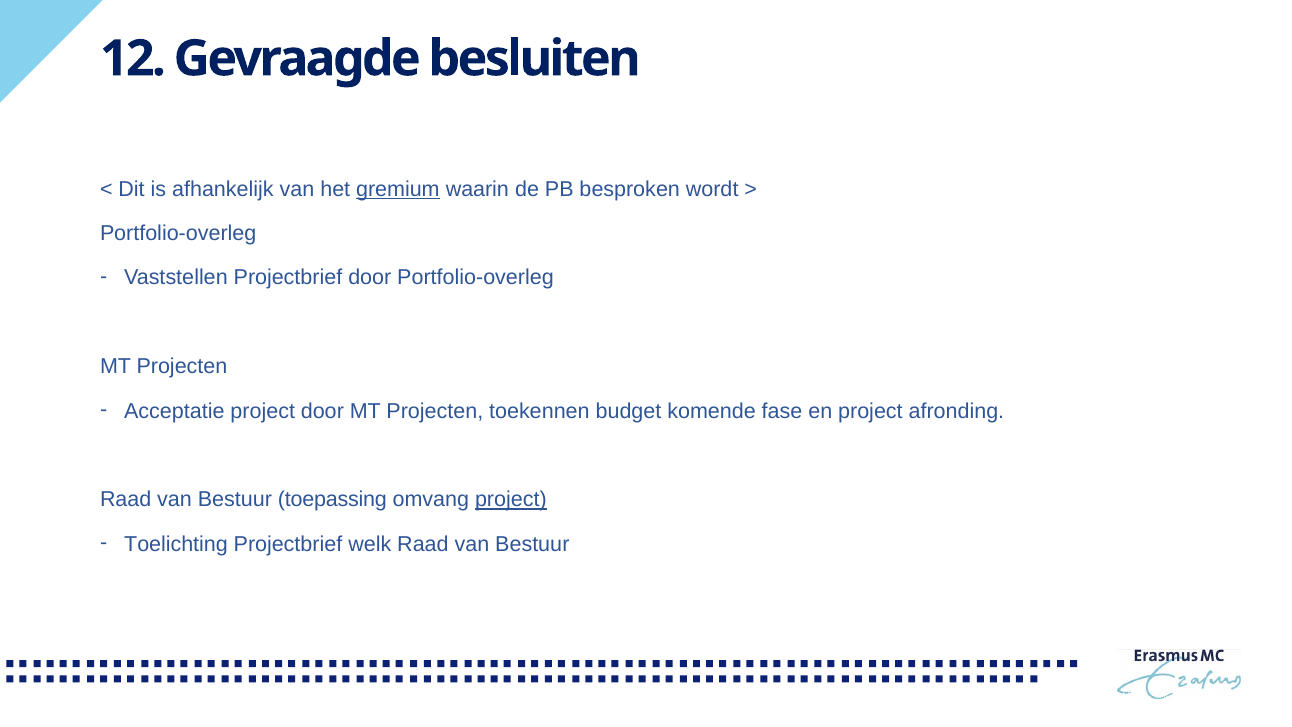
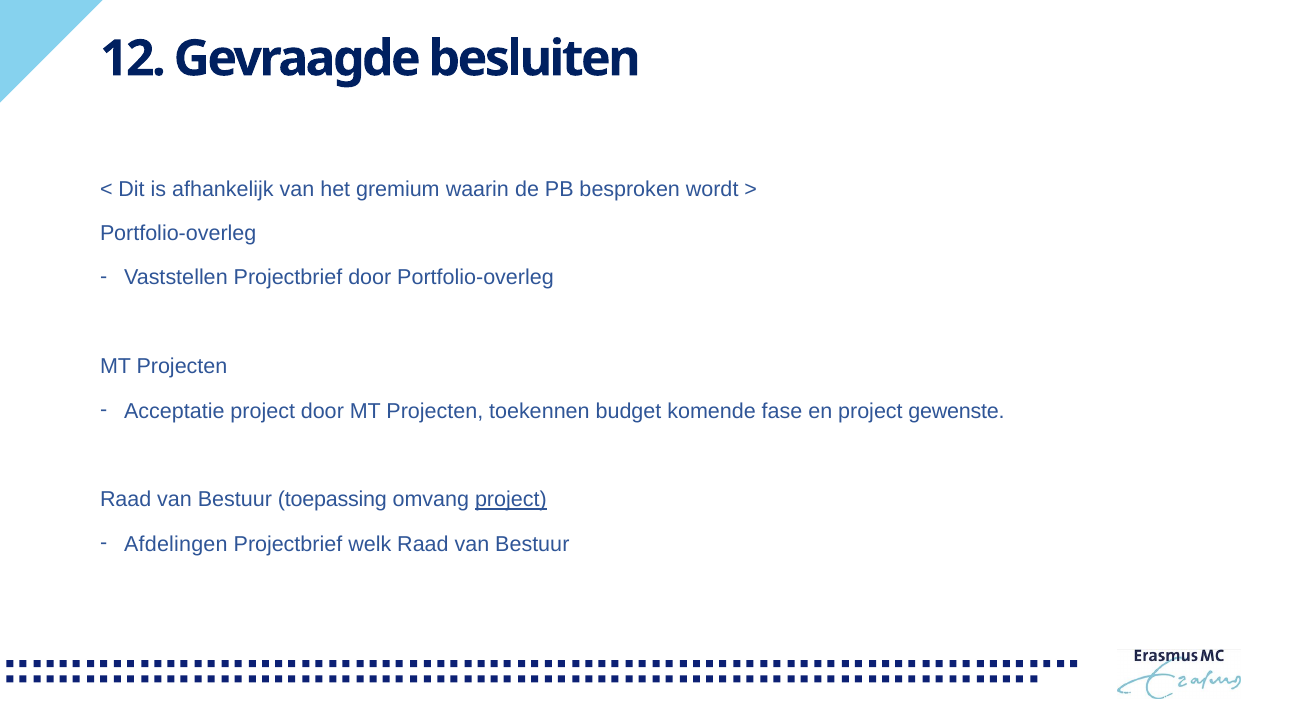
gremium underline: present -> none (398, 189)
afronding: afronding -> gewenste (956, 411)
Toelichting: Toelichting -> Afdelingen (176, 544)
